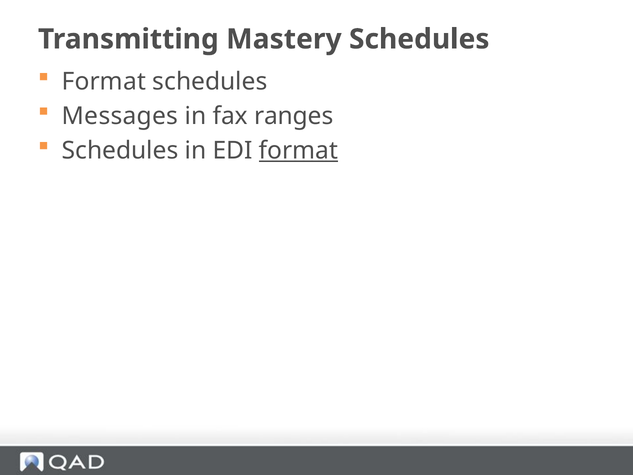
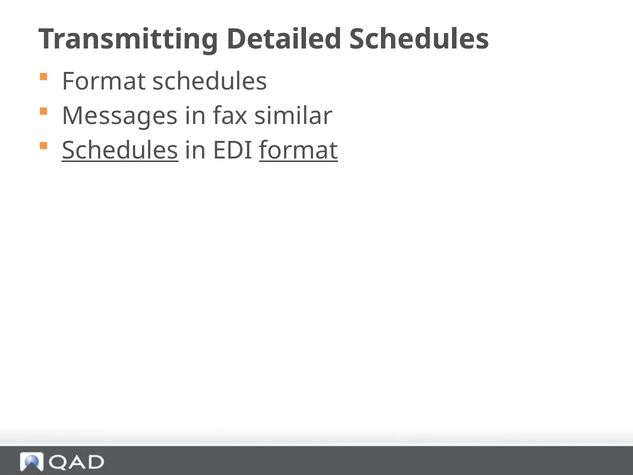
Mastery: Mastery -> Detailed (284, 39)
ranges: ranges -> similar (294, 116)
Schedules underline: none -> present (120, 150)
